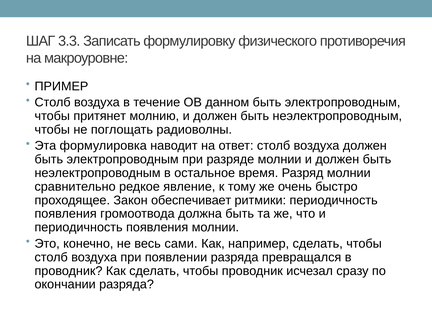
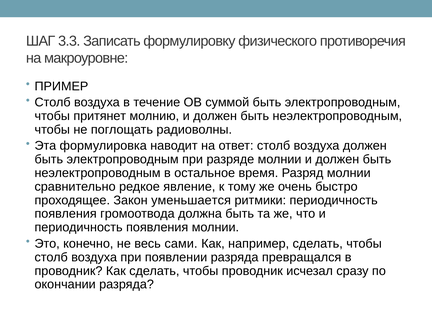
данном: данном -> суммой (227, 102)
обеспечивает: обеспечивает -> уменьшается (191, 200)
